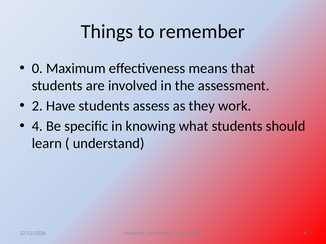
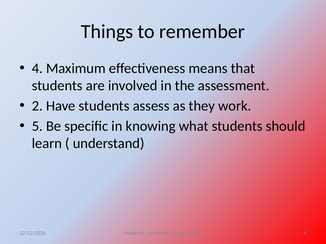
0: 0 -> 4 (37, 68)
4: 4 -> 5 (37, 126)
